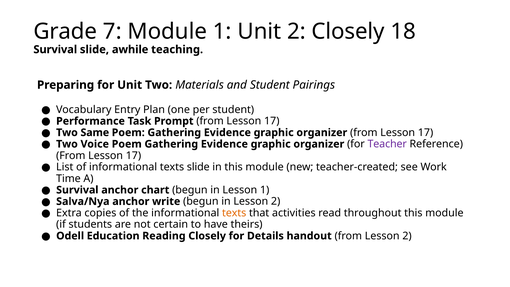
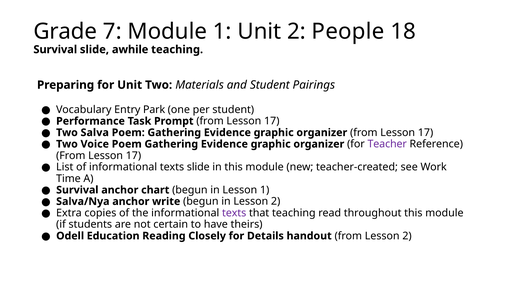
2 Closely: Closely -> People (348, 31)
Plan: Plan -> Park (154, 110)
Same: Same -> Salva (95, 133)
texts colour: orange -> purple (234, 213)
that activities: activities -> teaching (294, 213)
